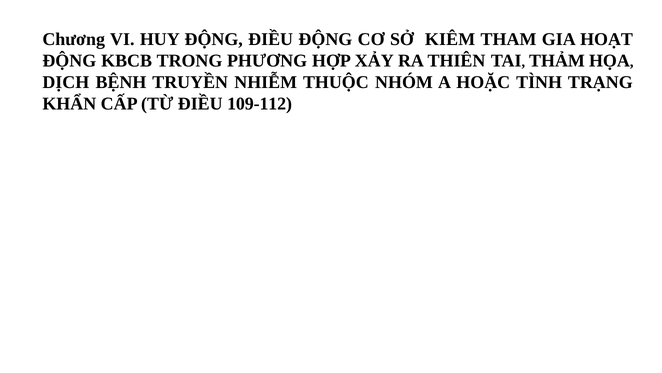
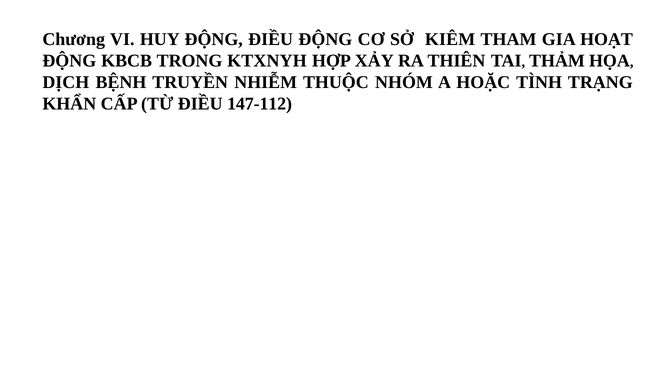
PHƯƠNG: PHƯƠNG -> KTXNYH (267, 61)
109-112: 109-112 -> 147-112 (260, 104)
